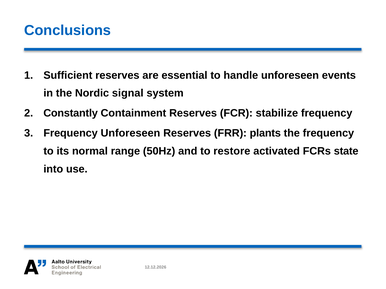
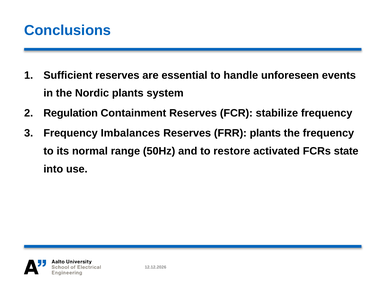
Nordic signal: signal -> plants (128, 93)
Constantly: Constantly -> Regulation (71, 113)
Frequency Unforeseen: Unforeseen -> Imbalances (130, 133)
